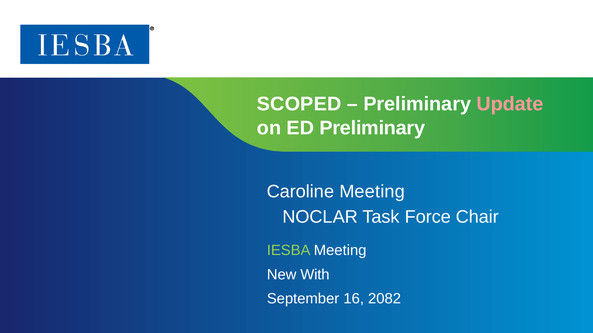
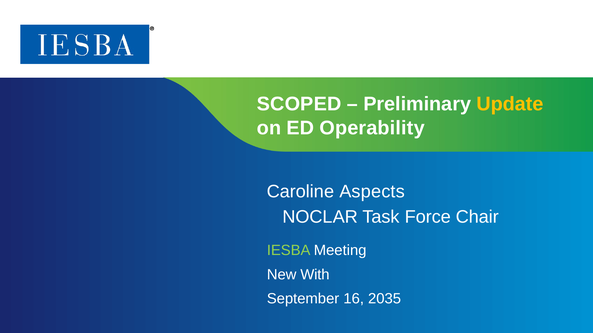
Update colour: pink -> yellow (510, 104)
ED Preliminary: Preliminary -> Operability (372, 128)
Caroline Meeting: Meeting -> Aspects (372, 192)
2082: 2082 -> 2035 (385, 299)
